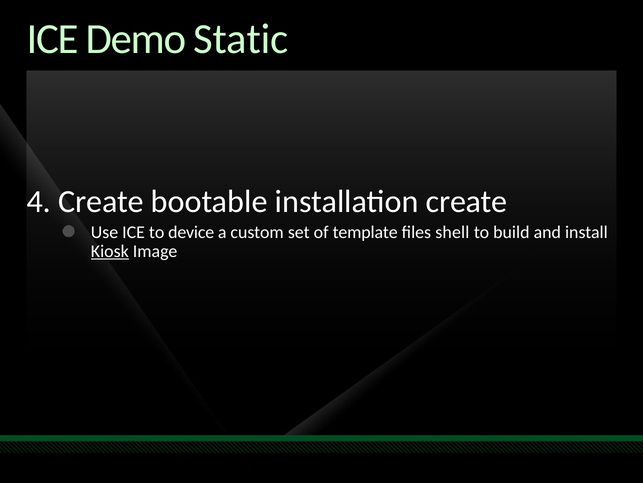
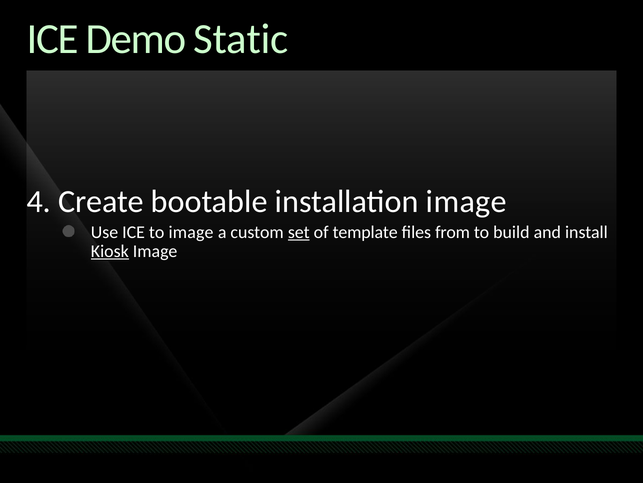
installation create: create -> image (466, 201)
to device: device -> image (191, 232)
set underline: none -> present (299, 232)
shell: shell -> from (453, 232)
